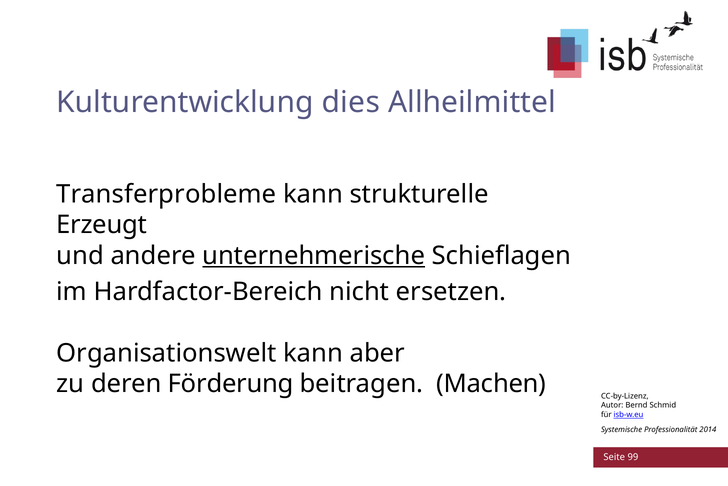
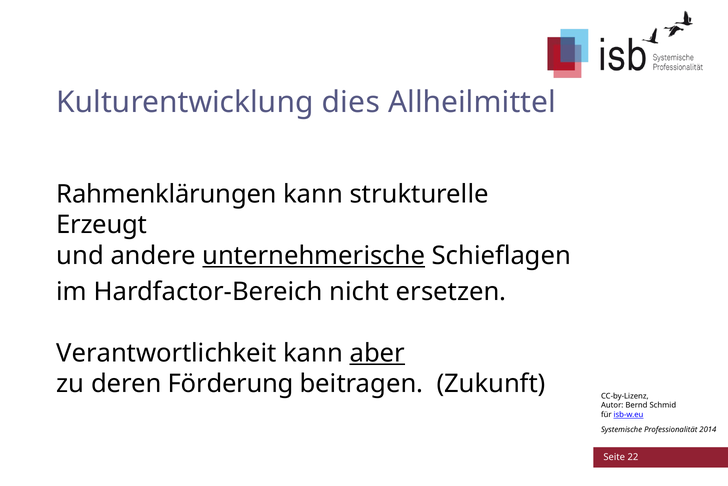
Transferprobleme: Transferprobleme -> Rahmenklärungen (167, 194)
Organisationswelt: Organisationswelt -> Verantwortlichkeit (166, 353)
aber underline: none -> present (377, 353)
Machen: Machen -> Zukunft (491, 384)
99: 99 -> 22 (633, 458)
